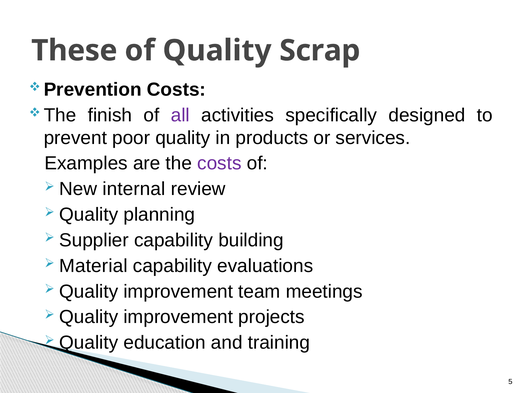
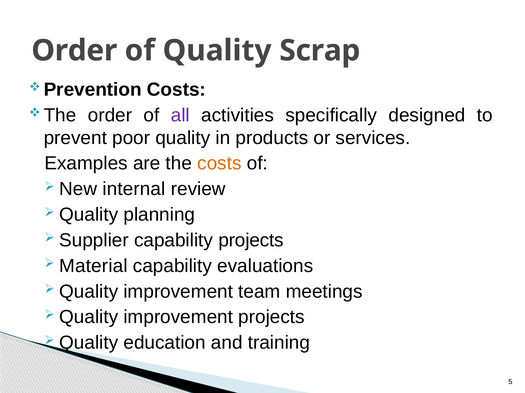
These: These -> Order (74, 51)
The finish: finish -> order (110, 115)
costs colour: purple -> orange (219, 164)
capability building: building -> projects (251, 241)
